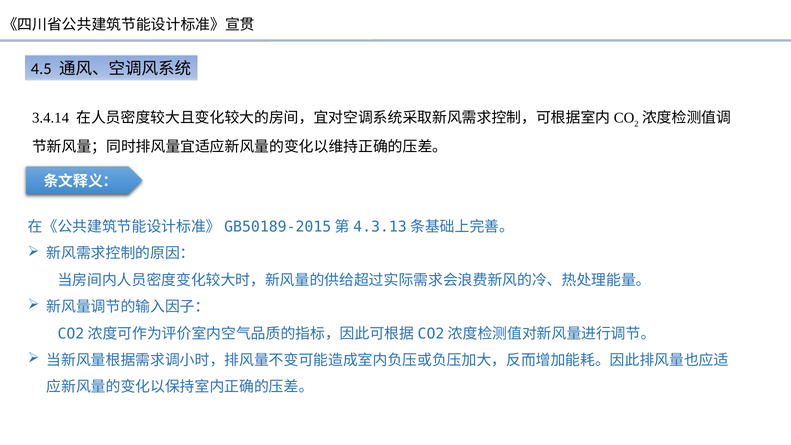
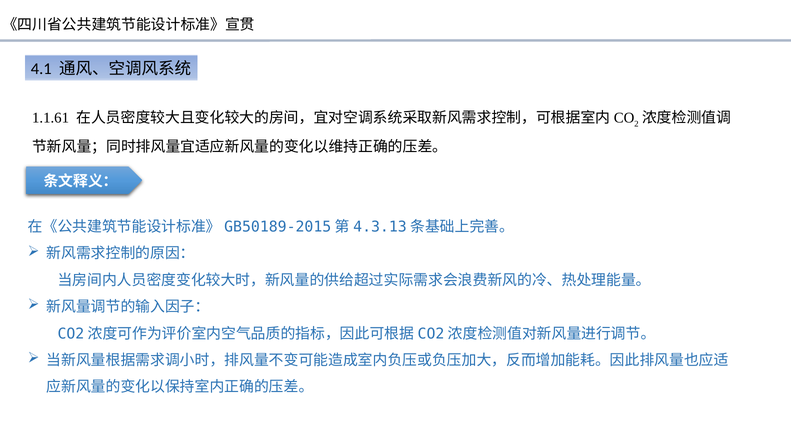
4.5: 4.5 -> 4.1 (41, 69)
3.4.14: 3.4.14 -> 1.1.61 (51, 118)
